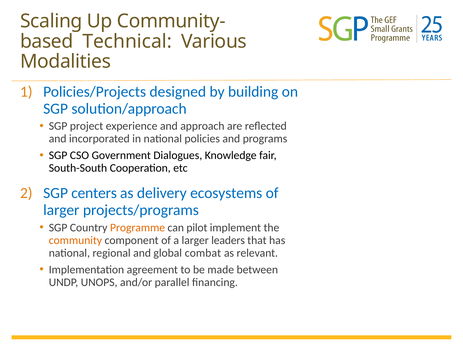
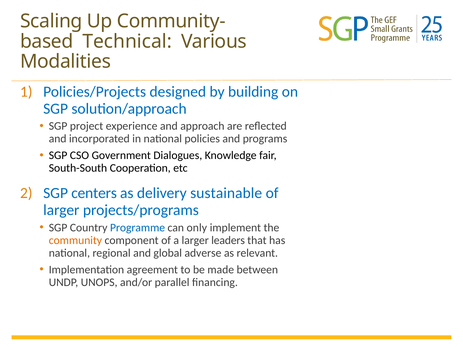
ecosystems: ecosystems -> sustainable (226, 193)
Programme colour: orange -> blue (138, 228)
pilot: pilot -> only (197, 228)
combat: combat -> adverse (203, 253)
